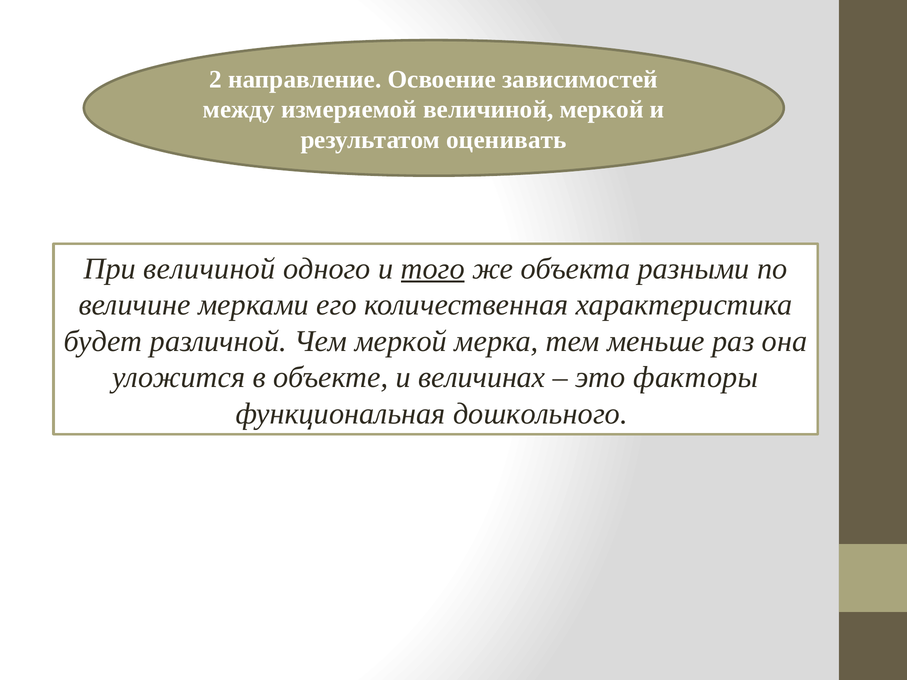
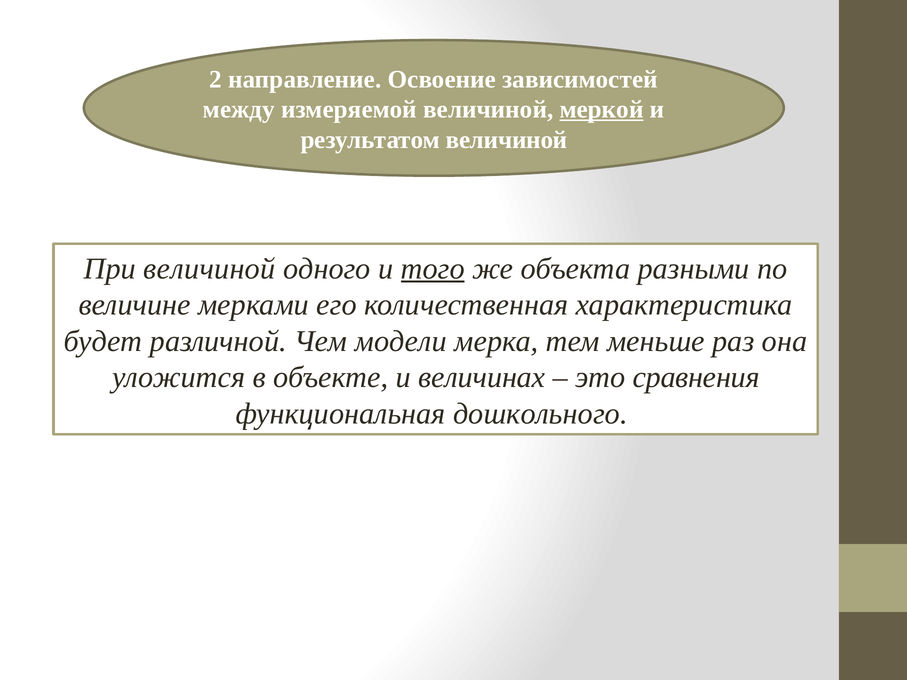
меркой underline: none -> present (602, 110)
результатом оценивать: оценивать -> величиной (507, 140)
Чем меркой: меркой -> модели (401, 341)
факторы: факторы -> сравнения (696, 377)
